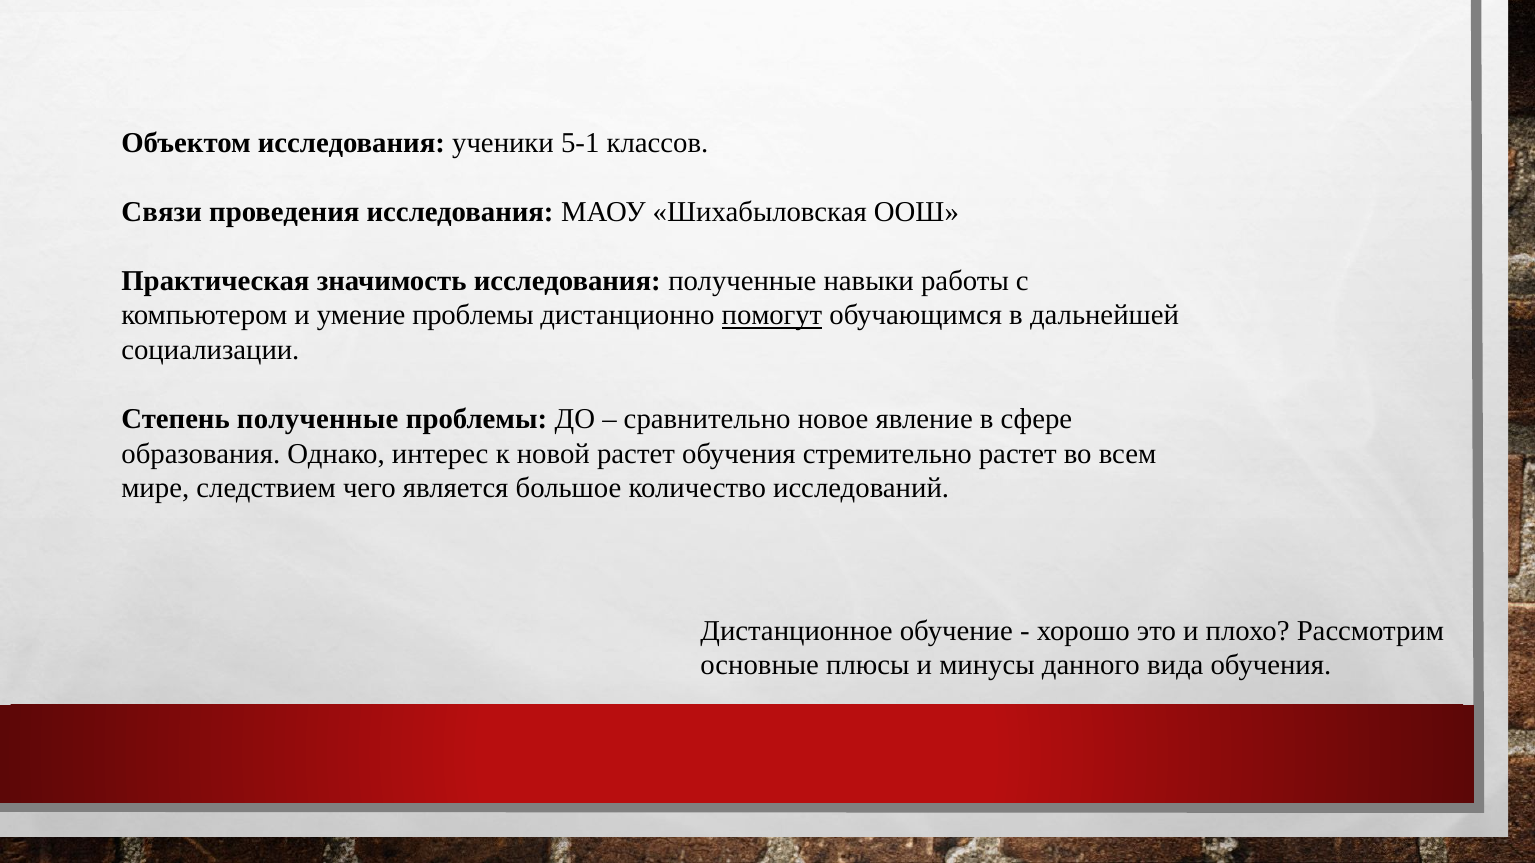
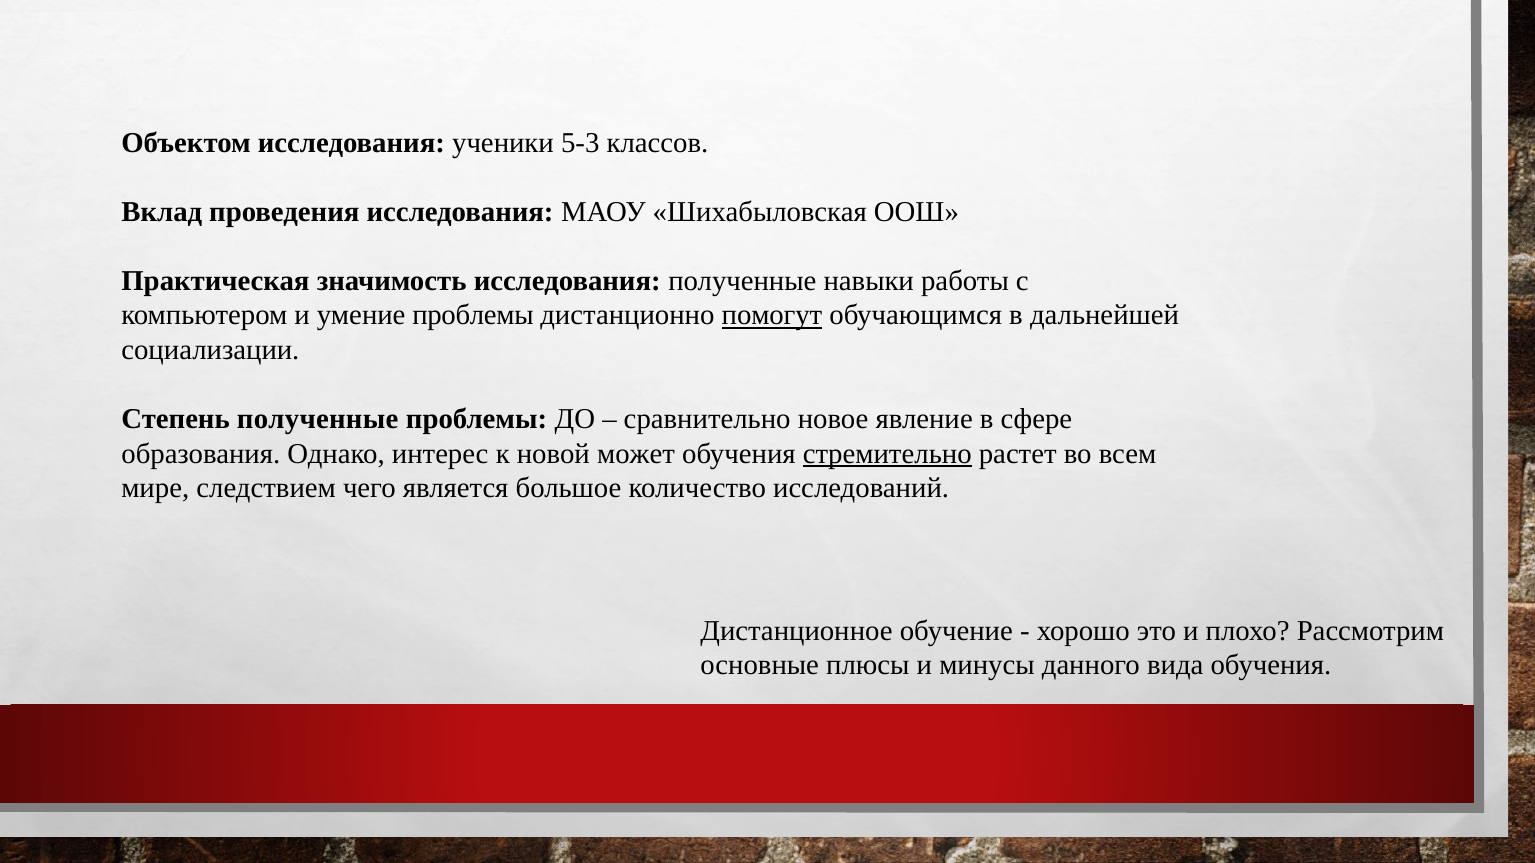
5-1: 5-1 -> 5-3 (580, 143)
Связи: Связи -> Вклад (162, 212)
новой растет: растет -> может (636, 454)
стремительно underline: none -> present (887, 454)
